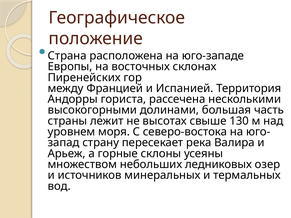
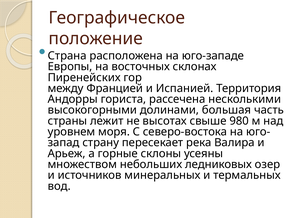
130: 130 -> 980 (239, 121)
